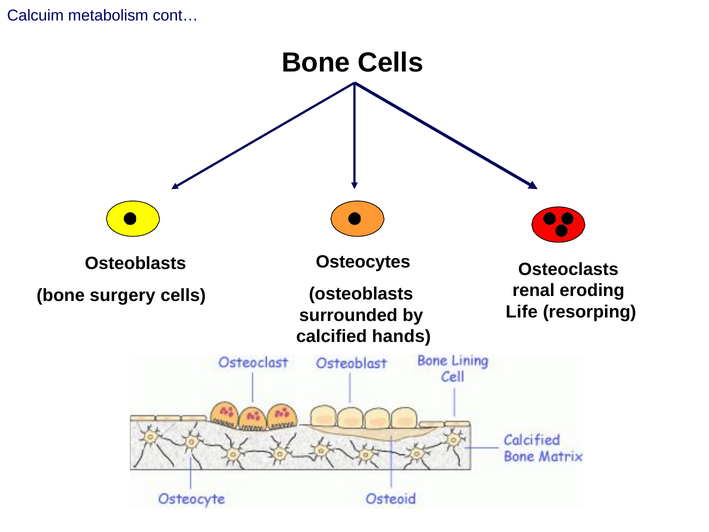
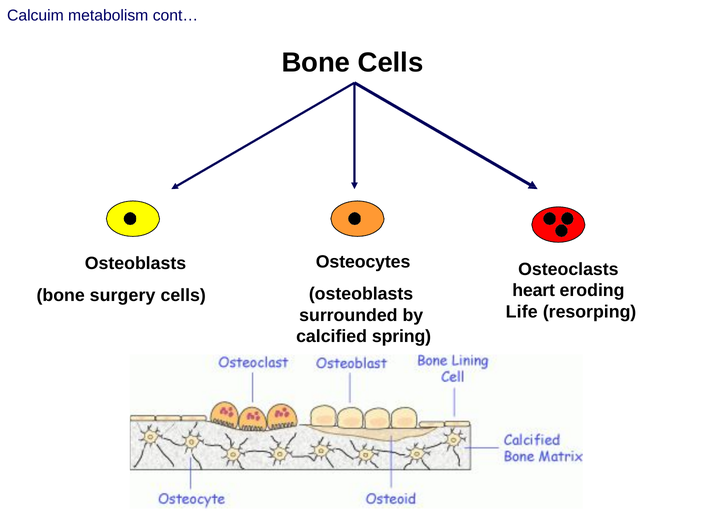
renal: renal -> heart (534, 290)
hands: hands -> spring (402, 336)
